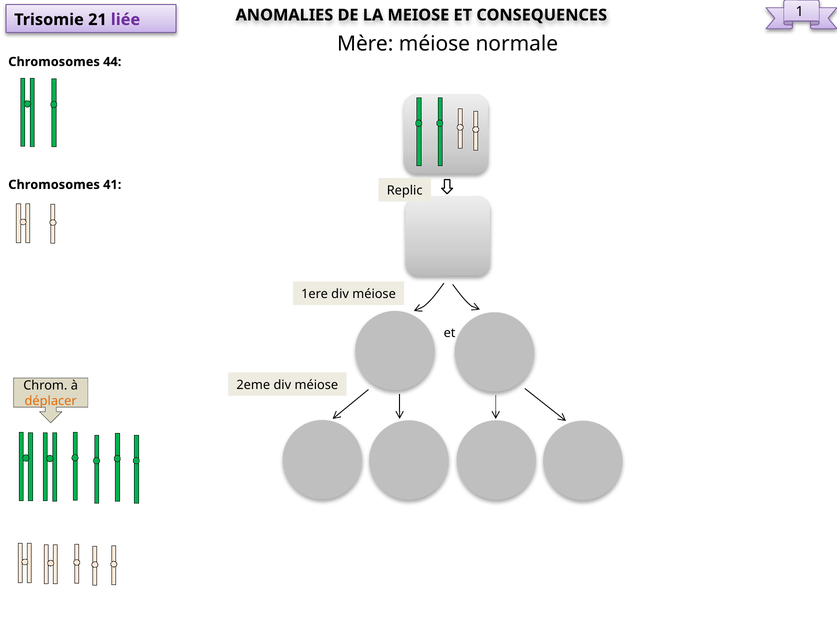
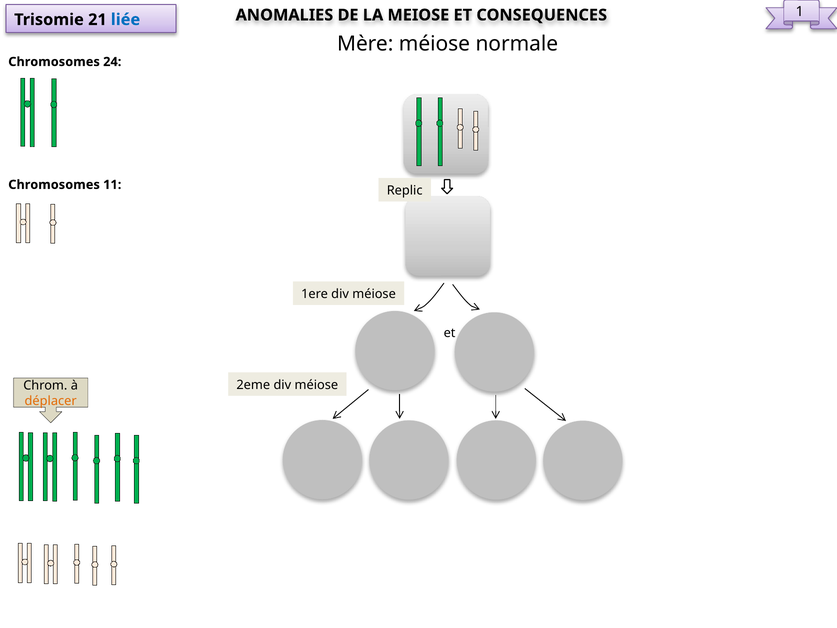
liée colour: purple -> blue (126, 20)
44: 44 -> 24 (112, 62)
41: 41 -> 11 (112, 185)
